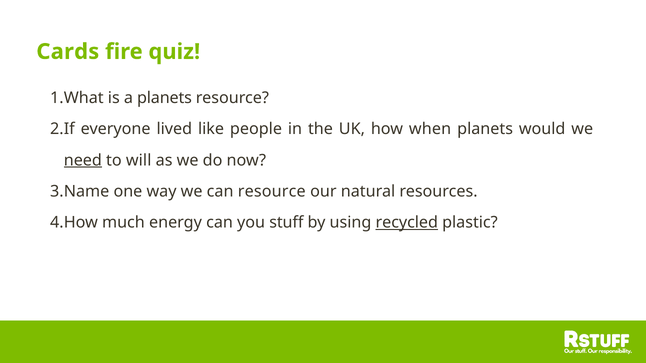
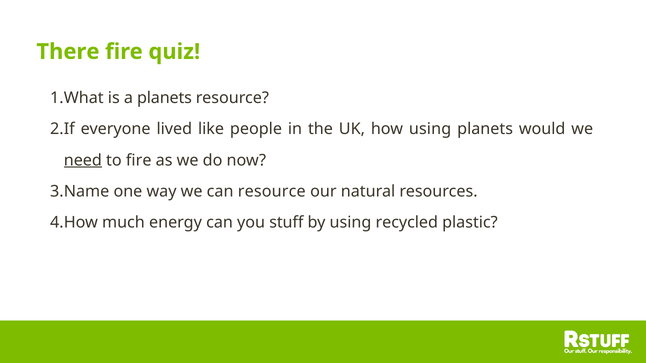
Cards: Cards -> There (68, 52)
how when: when -> using (430, 129)
to will: will -> fire (139, 160)
recycled underline: present -> none (407, 223)
